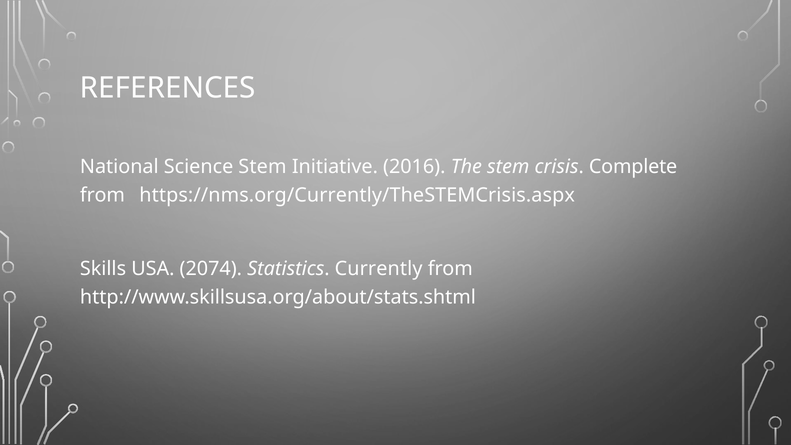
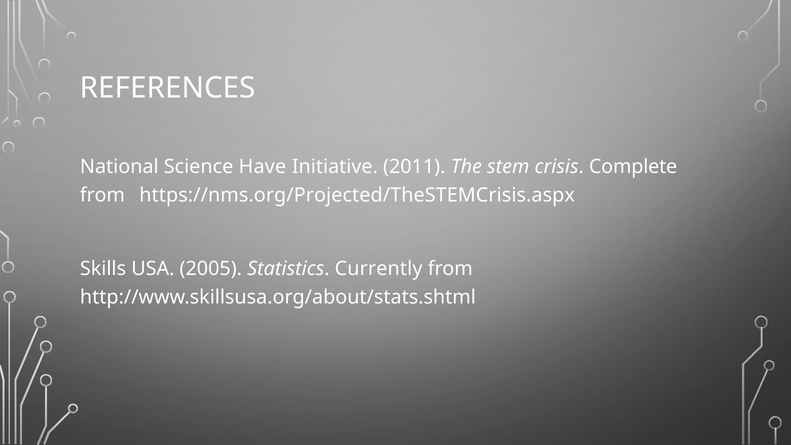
Science Stem: Stem -> Have (262, 167)
2016: 2016 -> 2011 (414, 167)
https://nms.org/Currently/TheSTEMCrisis.aspx: https://nms.org/Currently/TheSTEMCrisis.aspx -> https://nms.org/Projected/TheSTEMCrisis.aspx (357, 195)
2074: 2074 -> 2005 (211, 269)
